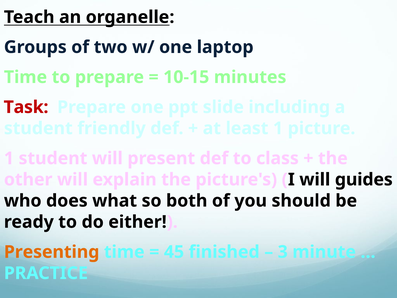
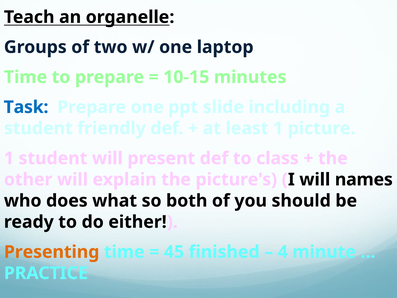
Task colour: red -> blue (26, 107)
guides: guides -> names (364, 179)
3: 3 -> 4 (283, 252)
